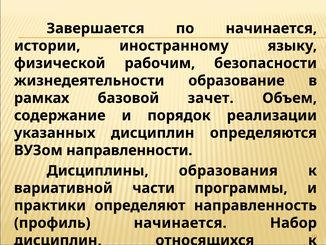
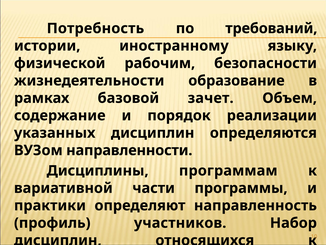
Завершается: Завершается -> Потребность (95, 28)
по начинается: начинается -> требований (271, 28)
образования: образования -> программам (228, 170)
профиль начинается: начинается -> участников (180, 223)
